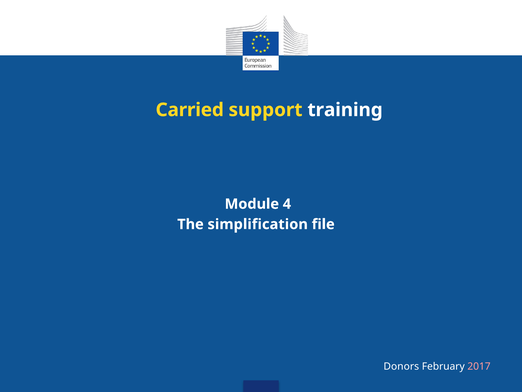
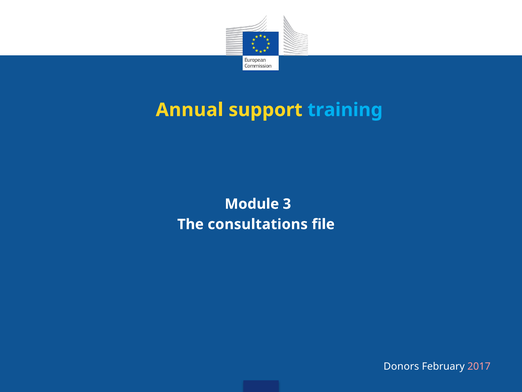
Carried: Carried -> Annual (190, 110)
training colour: white -> light blue (345, 110)
4: 4 -> 3 (287, 204)
simplification: simplification -> consultations (258, 224)
